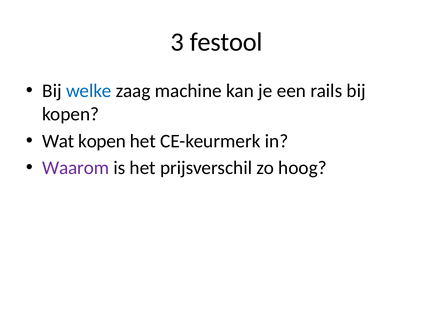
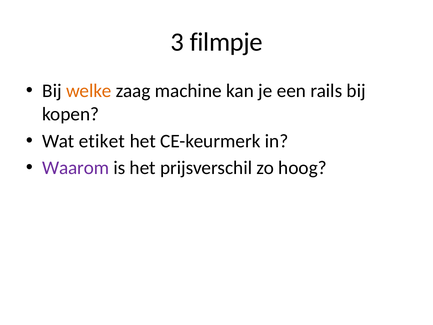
festool: festool -> filmpje (226, 42)
welke colour: blue -> orange (89, 91)
Wat kopen: kopen -> etiket (102, 141)
